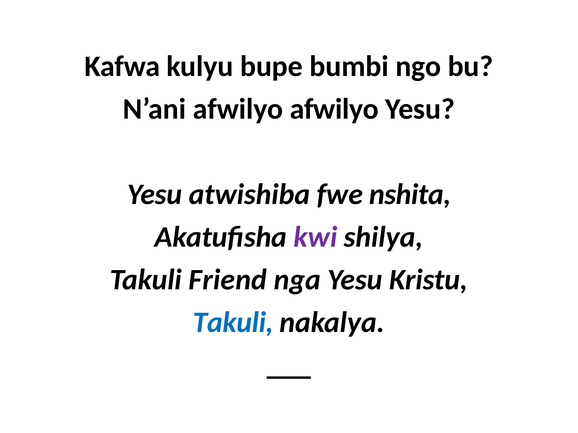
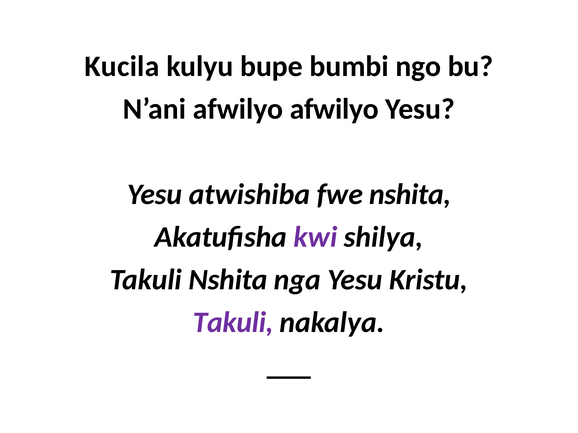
Kafwa: Kafwa -> Kucila (122, 67)
Takuli Friend: Friend -> Nshita (228, 280)
Takuli colour: blue -> purple (233, 323)
